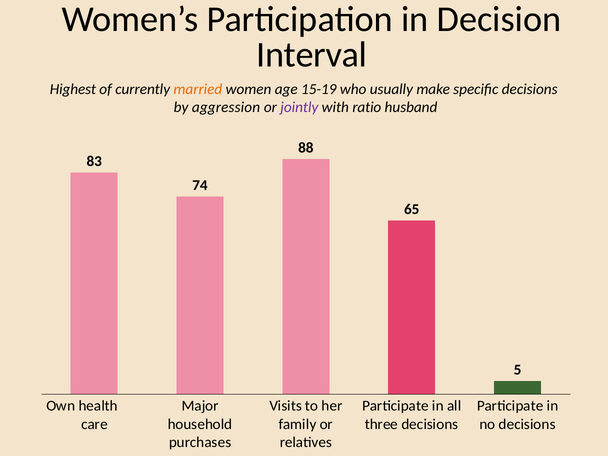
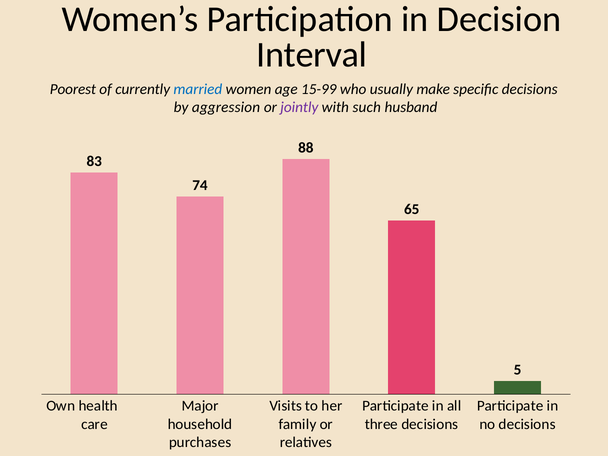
Highest: Highest -> Poorest (73, 89)
married colour: orange -> blue (198, 89)
15-19: 15-19 -> 15-99 (319, 89)
ratio: ratio -> such (367, 107)
